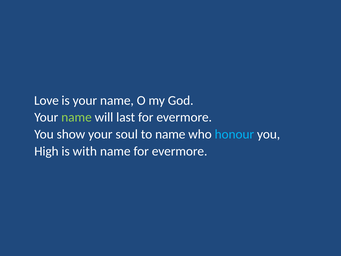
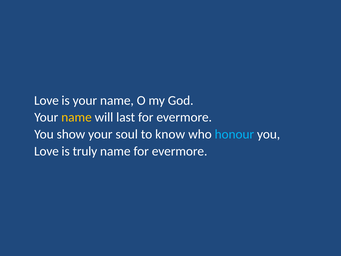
name colour: light green -> yellow (76, 117)
to name: name -> know (170, 134)
High: High -> Love (46, 151)
with: with -> truly (85, 151)
